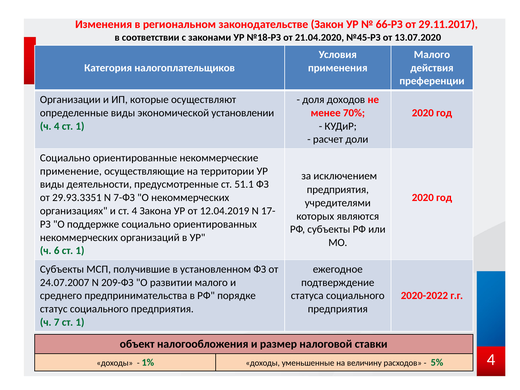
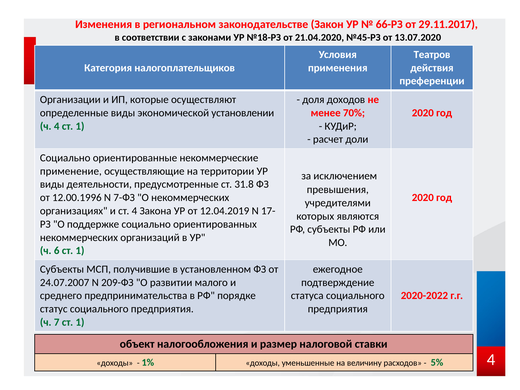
Малого: Малого -> Театров (432, 55)
51.1: 51.1 -> 31.8 (244, 184)
предприятия: предприятия -> превышения (338, 190)
29.93.3351: 29.93.3351 -> 12.00.1996 (77, 198)
